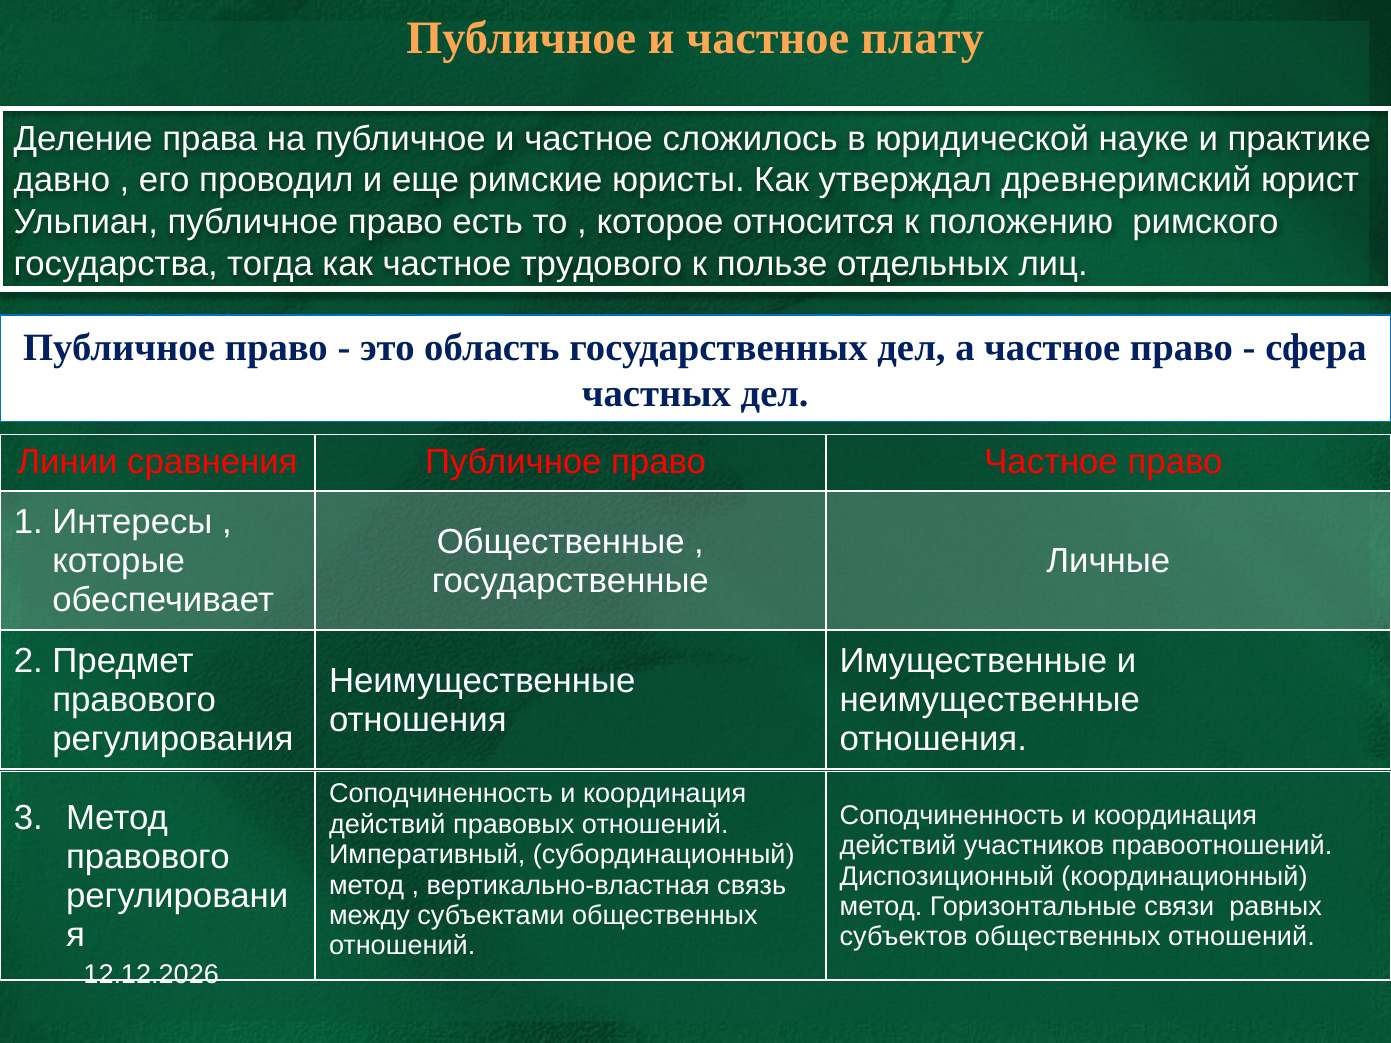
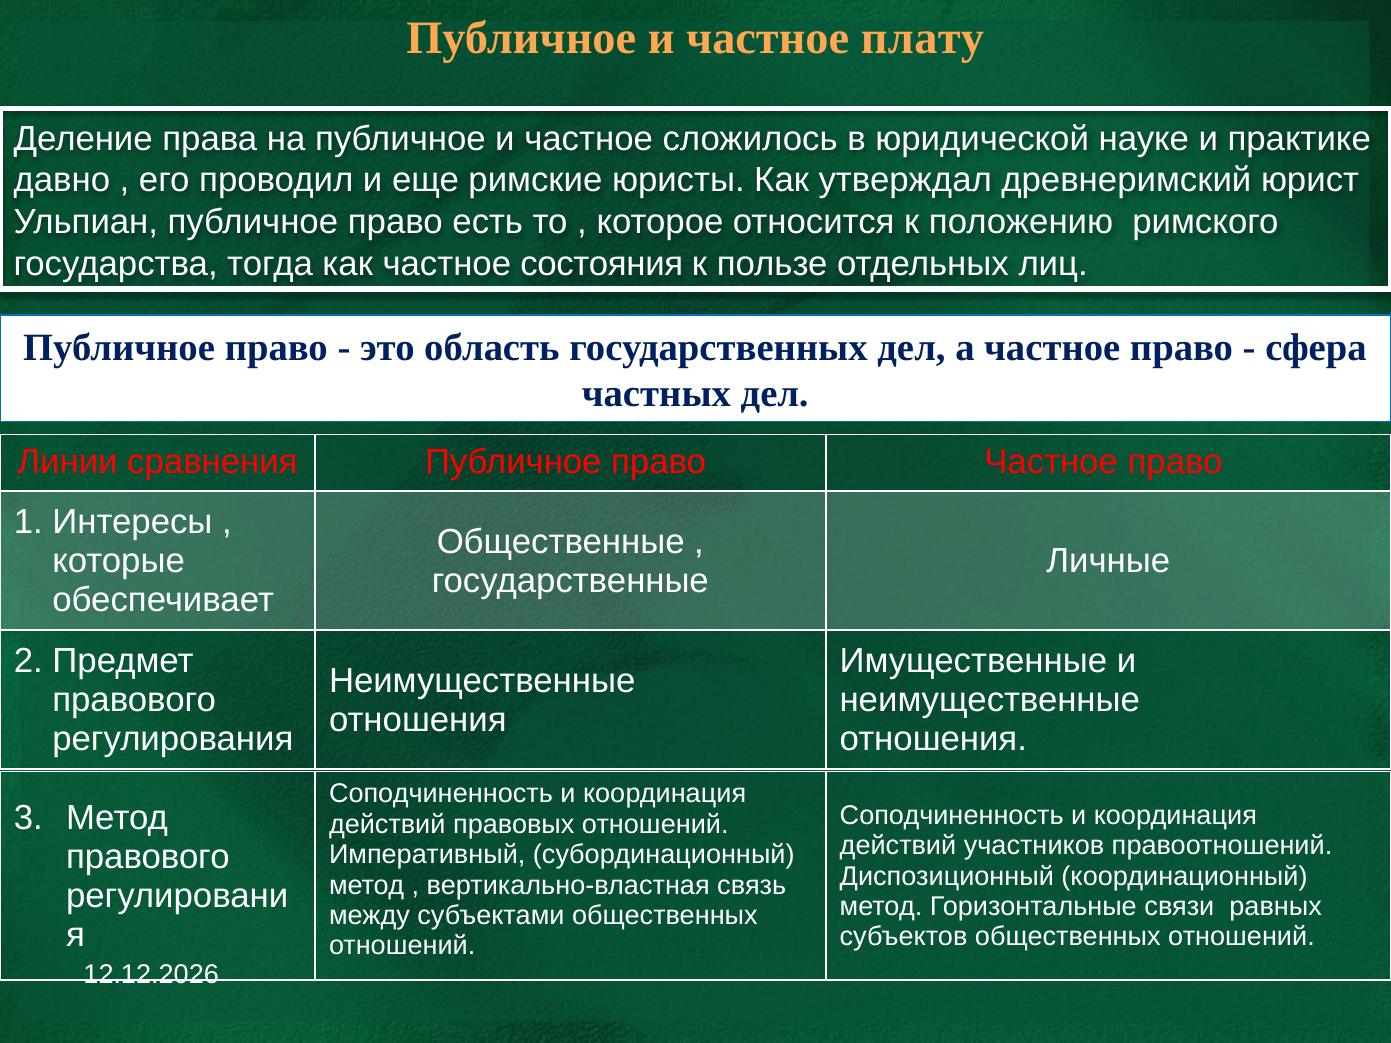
трудового: трудового -> состояния (602, 264)
